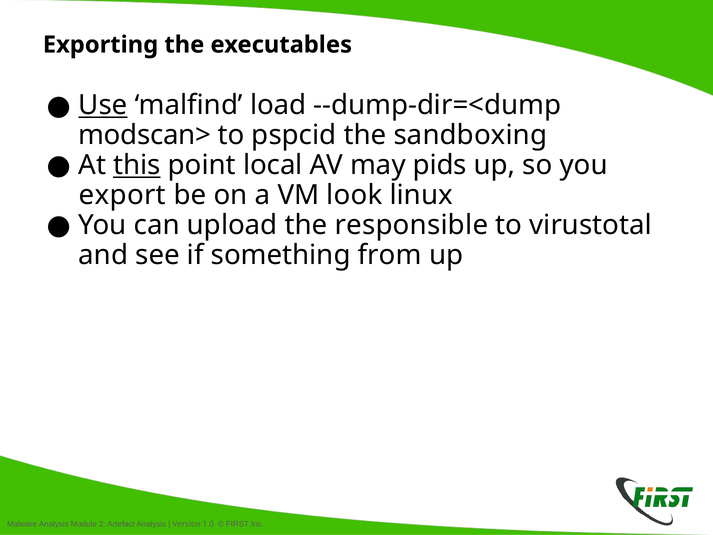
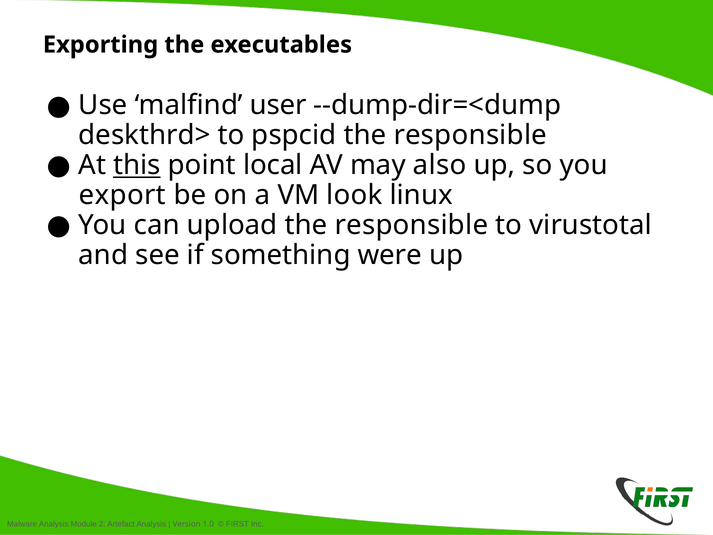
Use underline: present -> none (103, 105)
load: load -> user (278, 105)
modscan>: modscan> -> deskthrd> (144, 135)
sandboxing: sandboxing -> responsible (470, 135)
pids: pids -> also (440, 165)
from: from -> were (390, 255)
